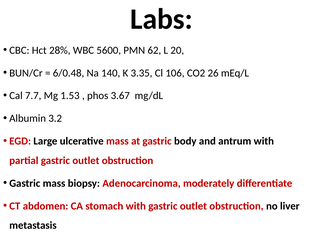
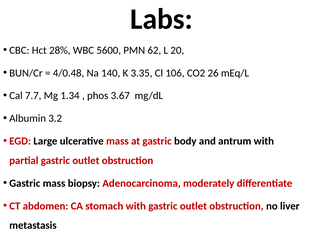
6/0.48: 6/0.48 -> 4/0.48 (69, 73)
1.53: 1.53 -> 1.34 (70, 96)
